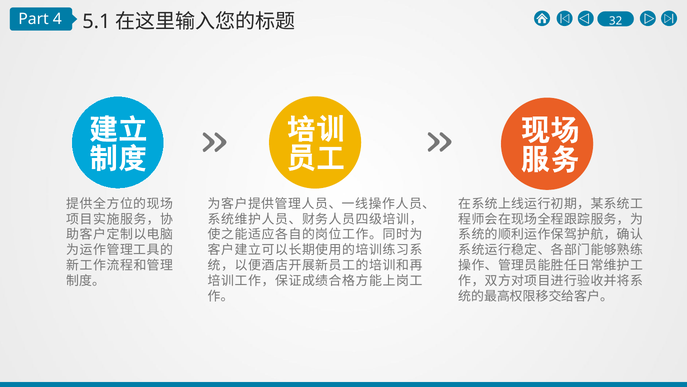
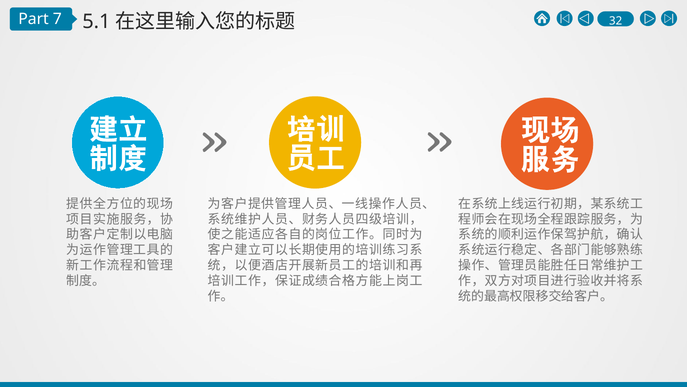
4: 4 -> 7 (57, 19)
